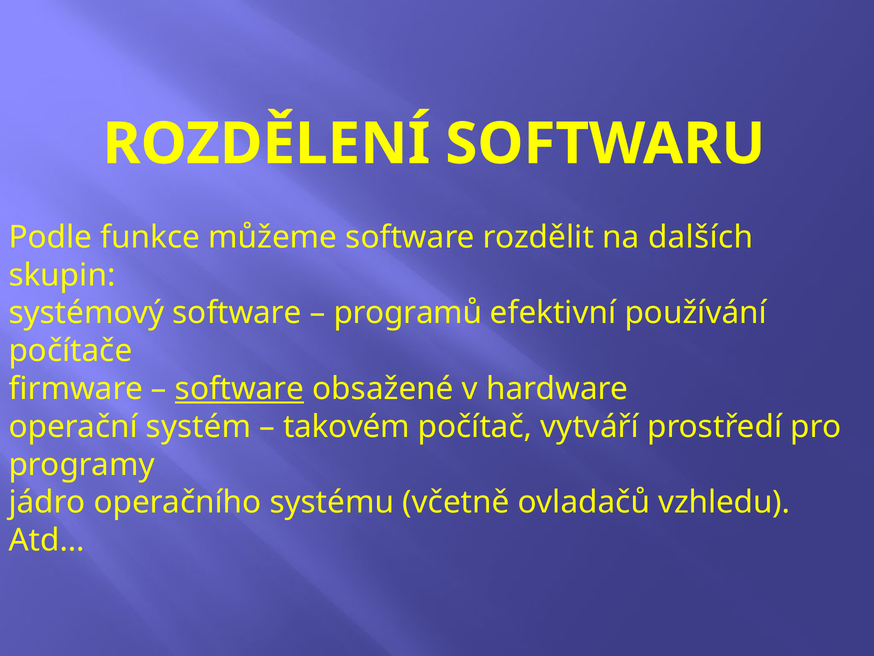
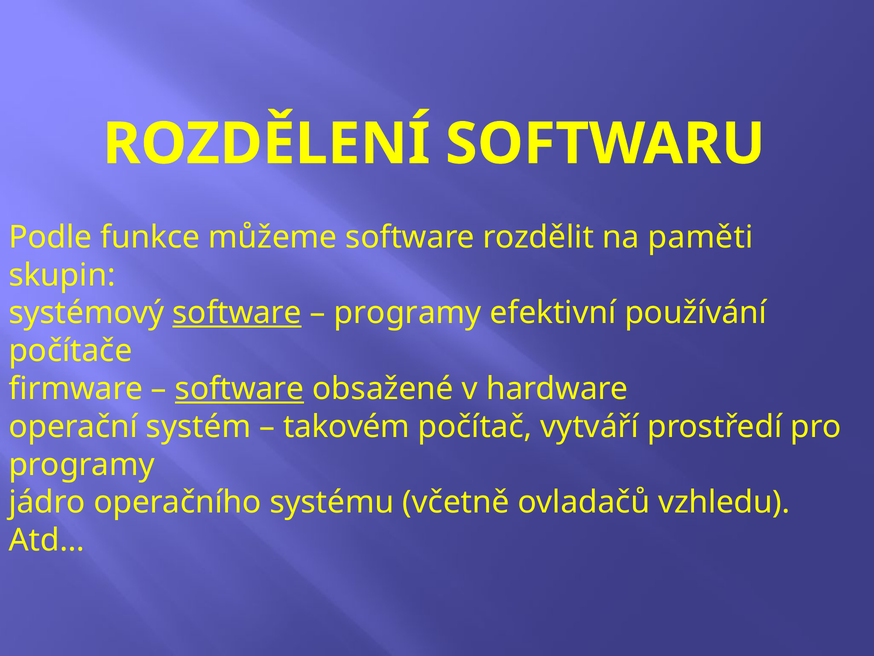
dalších: dalších -> paměti (701, 237)
software underline: none -> present (237, 313)
programů: programů -> programy (408, 313)
